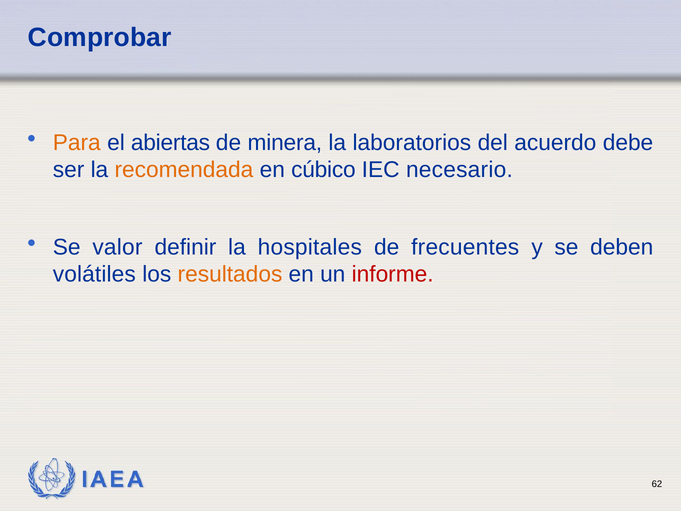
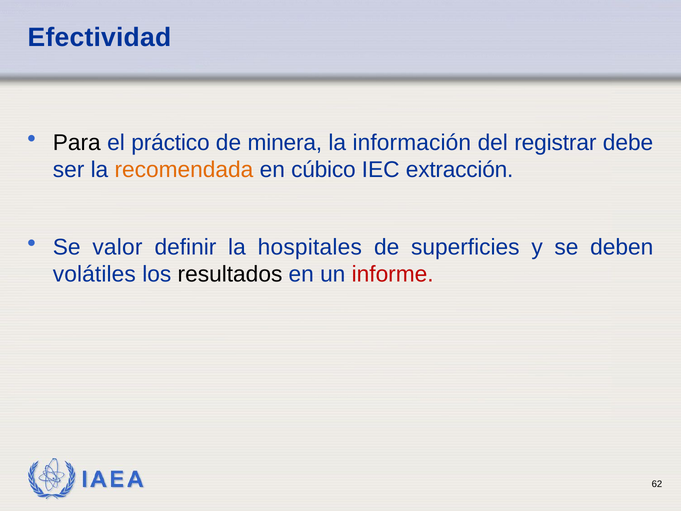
Comprobar: Comprobar -> Efectividad (100, 38)
Para colour: orange -> black (77, 143)
abiertas: abiertas -> práctico (170, 143)
laboratorios: laboratorios -> información (412, 143)
acuerdo: acuerdo -> registrar (555, 143)
necesario: necesario -> extracción (460, 170)
frecuentes: frecuentes -> superficies (465, 247)
resultados colour: orange -> black (230, 274)
